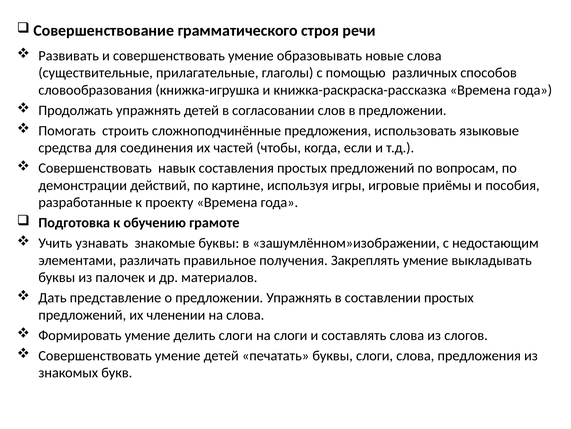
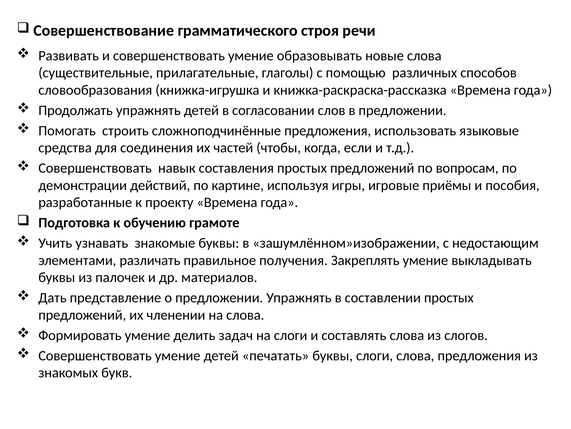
делить слоги: слоги -> задач (236, 335)
